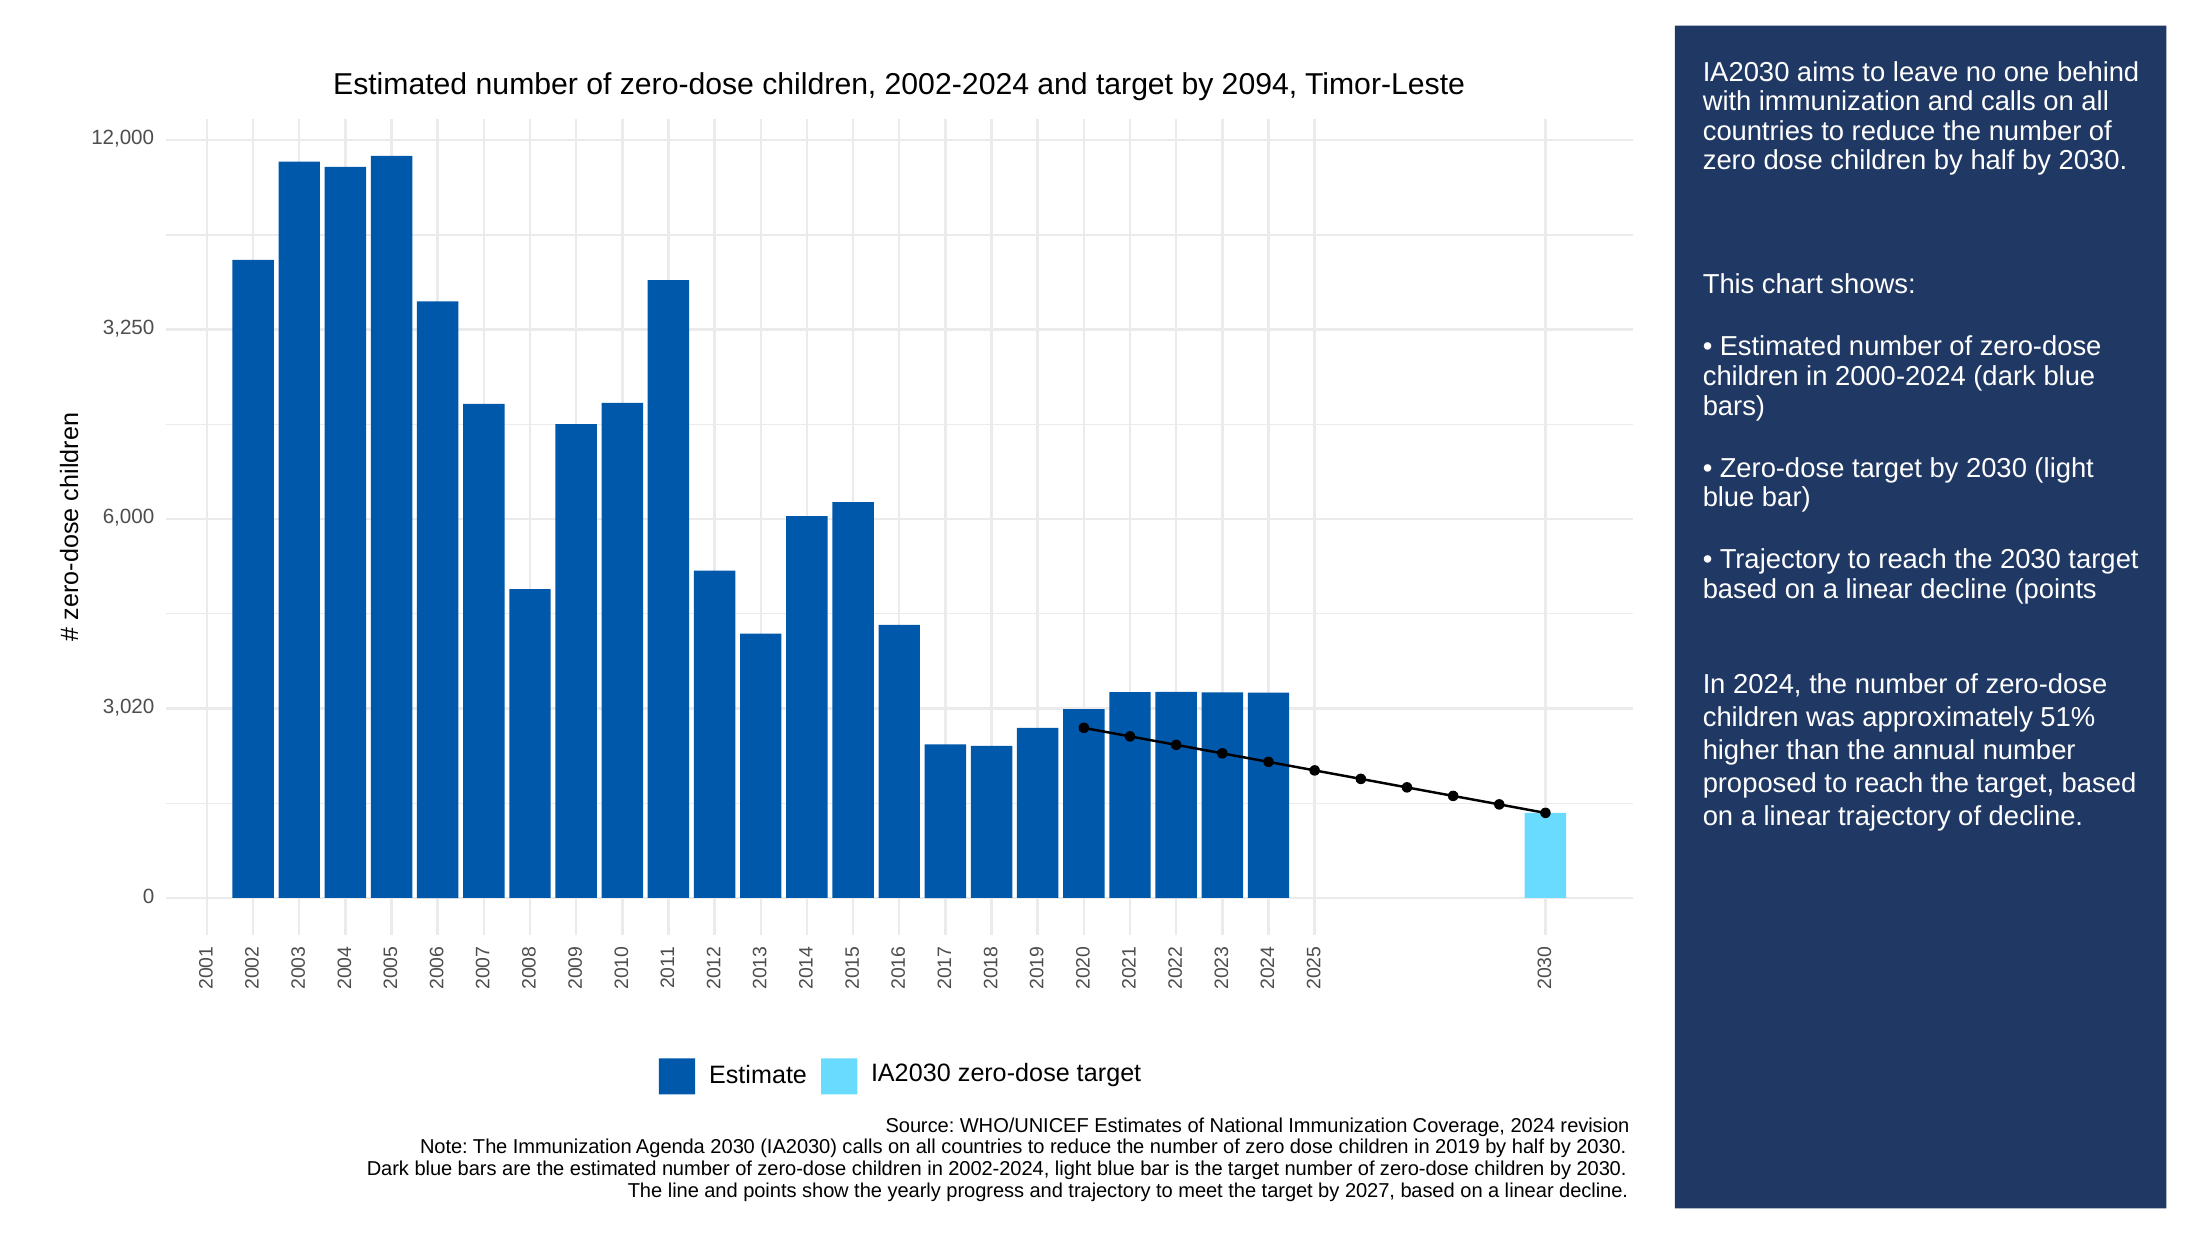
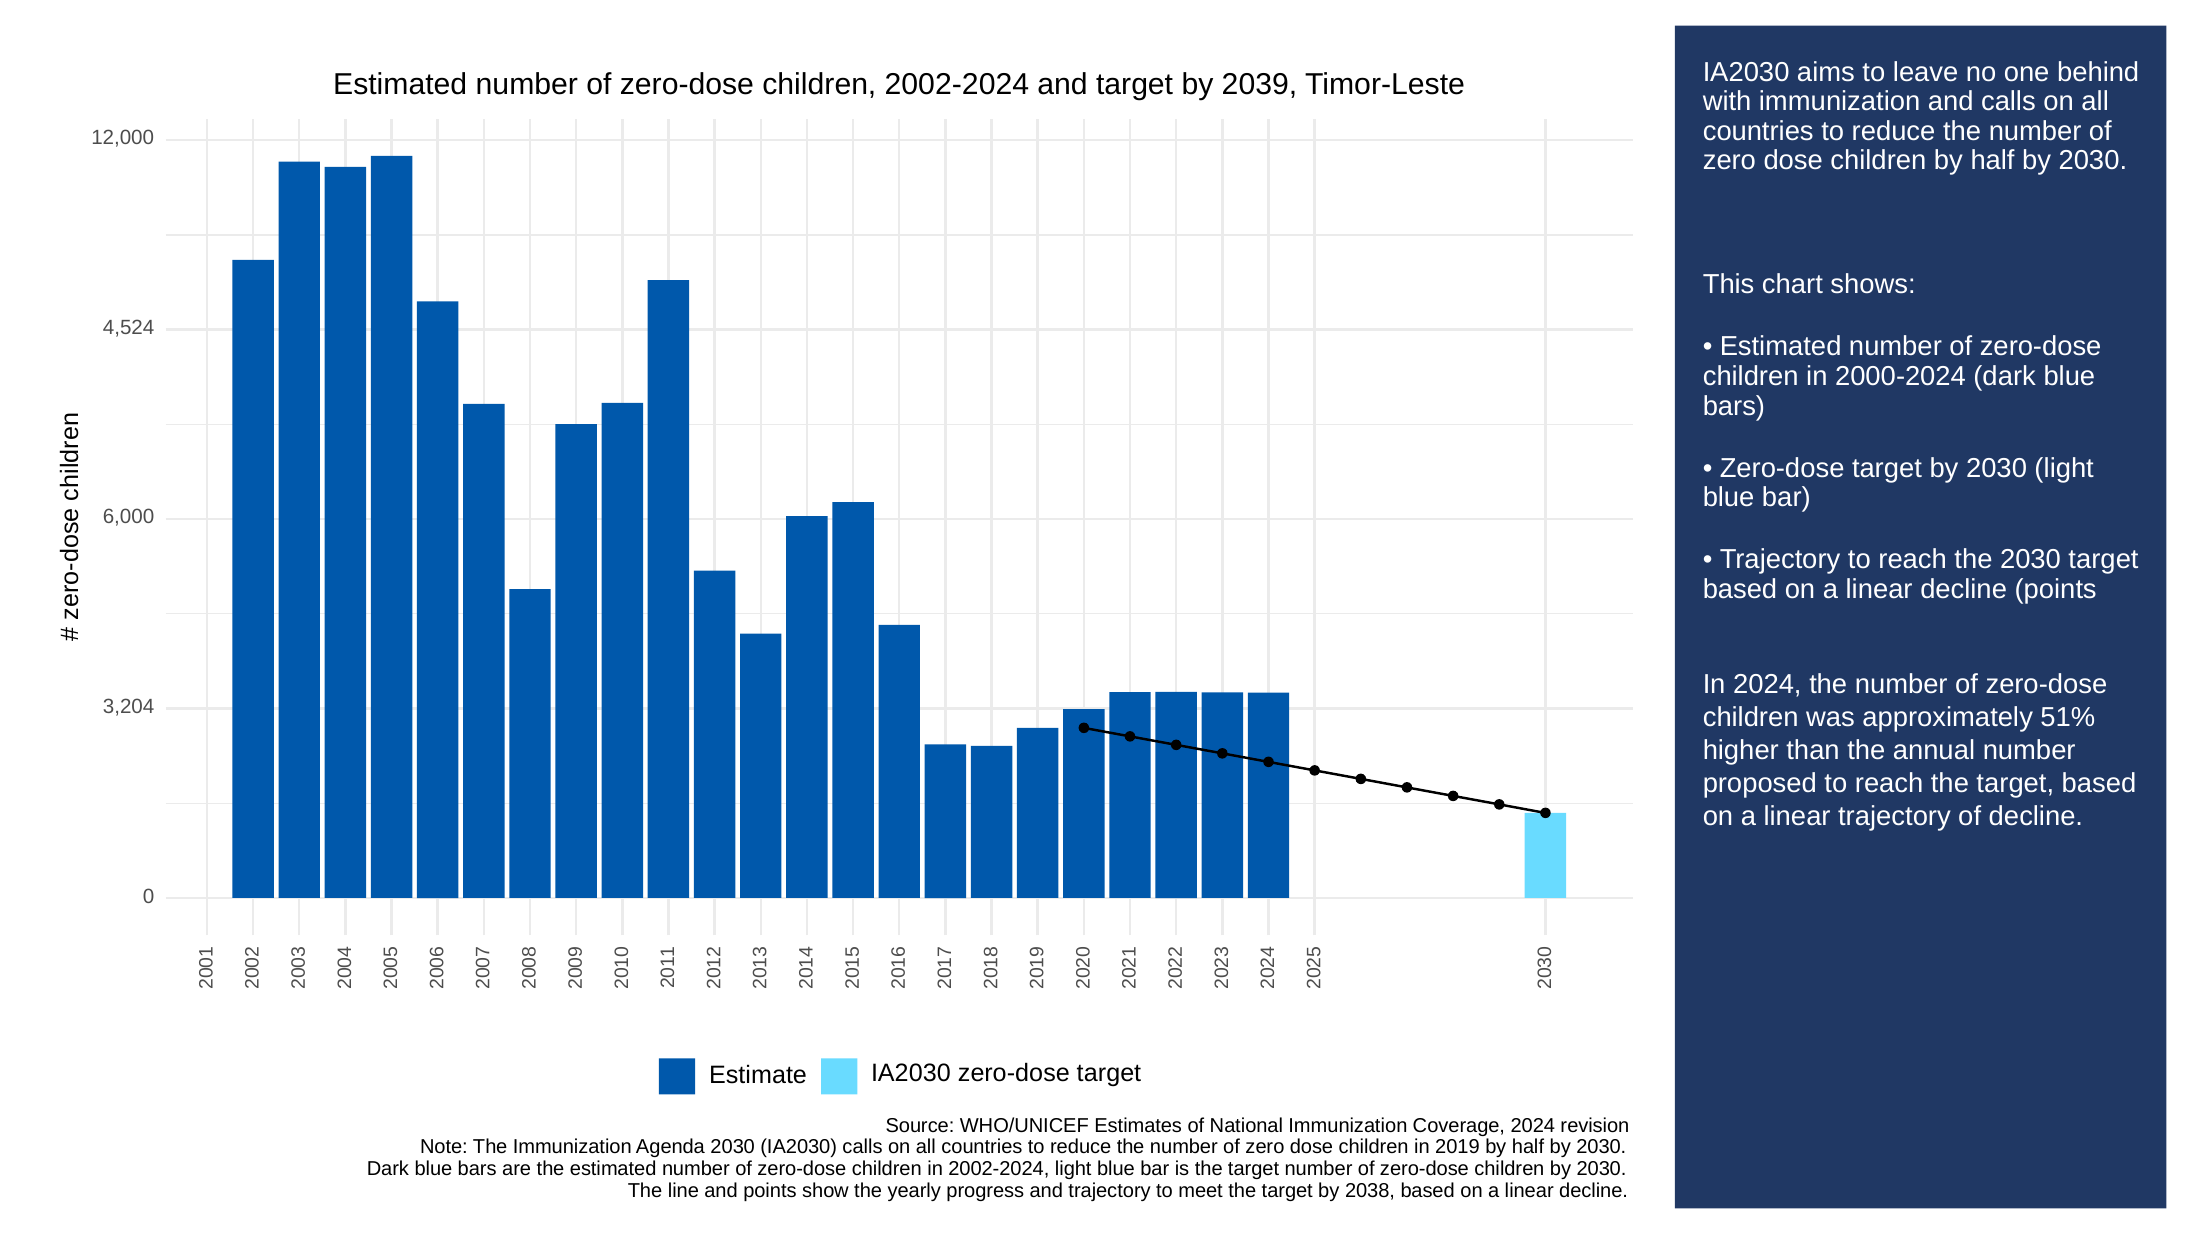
2094: 2094 -> 2039 (1260, 85)
3,250: 3,250 -> 4,524 (129, 328)
3,020: 3,020 -> 3,204 (129, 706)
2027: 2027 -> 2038 (1370, 1191)
